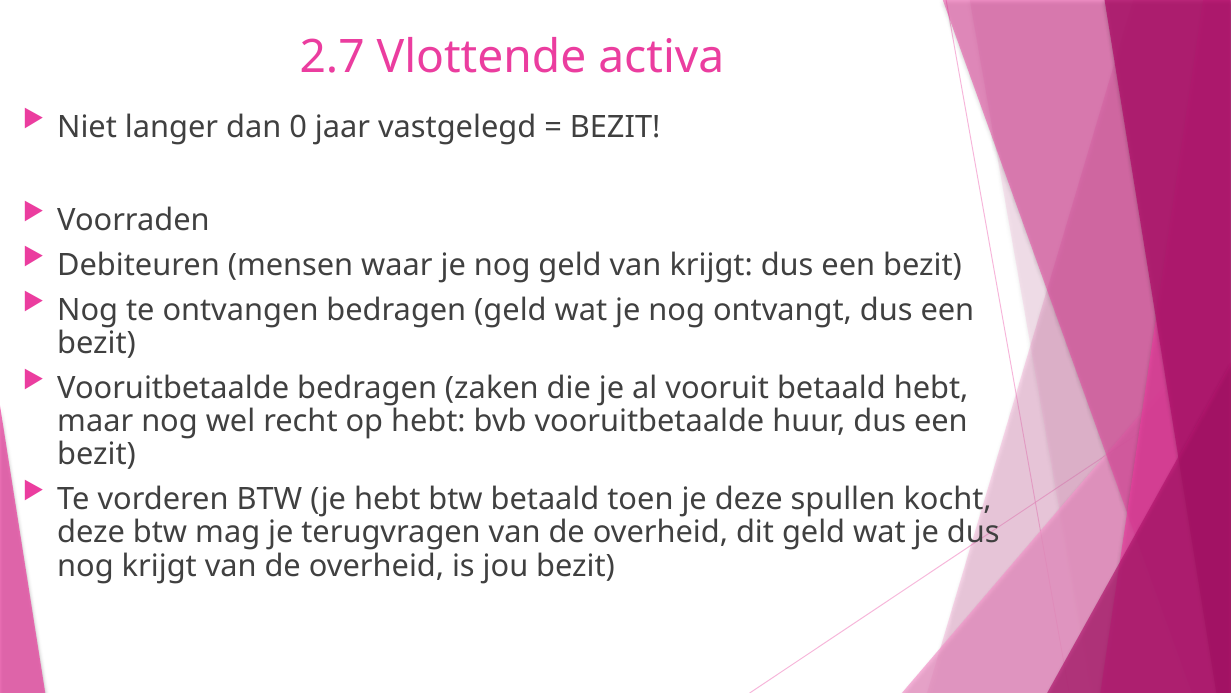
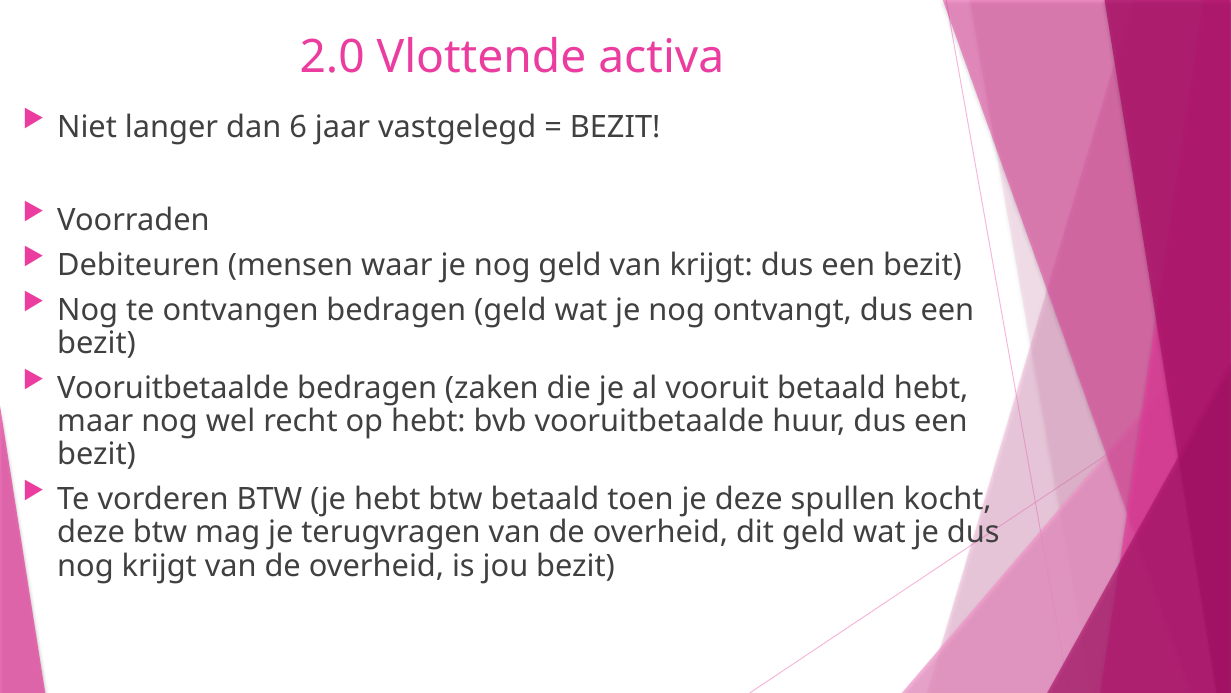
2.7: 2.7 -> 2.0 (332, 57)
0: 0 -> 6 (298, 127)
